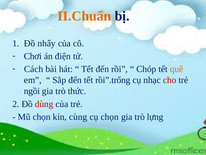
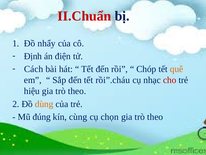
II.Chuẩn colour: orange -> red (84, 16)
Chơi: Chơi -> Định (33, 56)
rồi”.trống: rồi”.trống -> rồi”.cháu (113, 80)
ngồi: ngồi -> hiệu (32, 91)
thức: thức -> theo (77, 91)
dùng colour: red -> orange (44, 104)
Mũ chọn: chọn -> đúng (42, 116)
lựng: lựng -> theo (155, 116)
